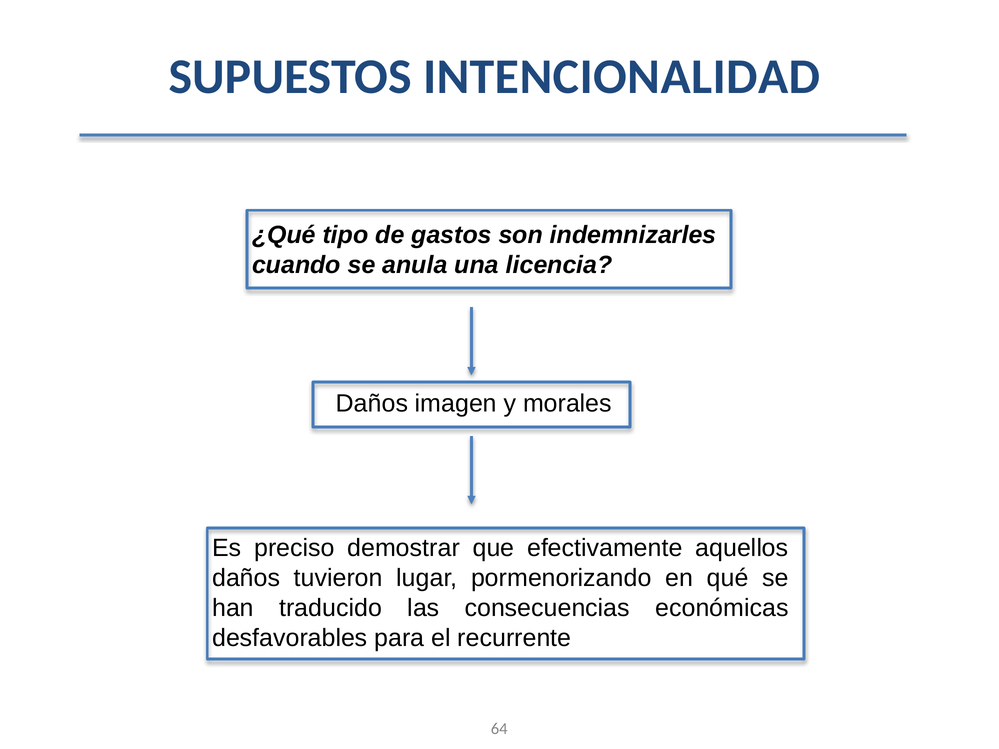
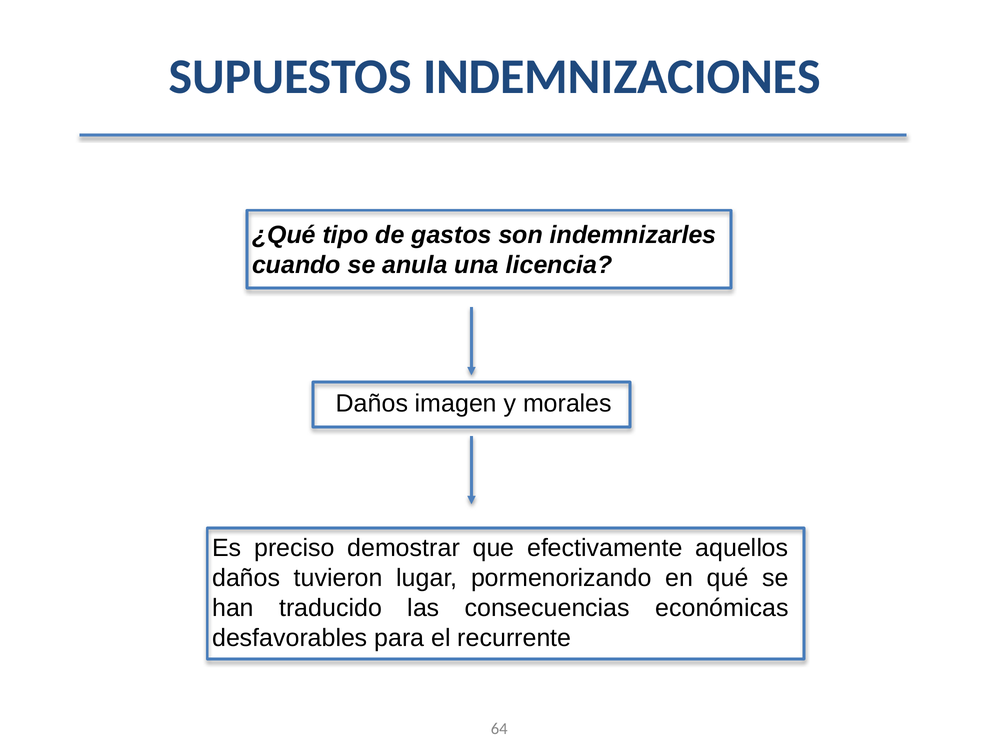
INTENCIONALIDAD: INTENCIONALIDAD -> INDEMNIZACIONES (622, 77)
